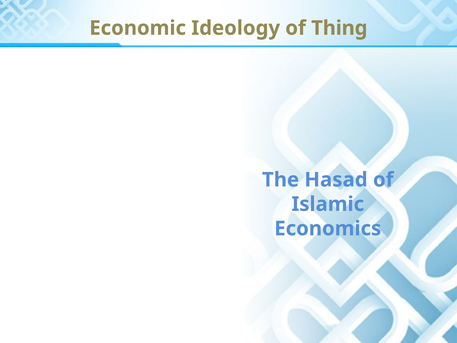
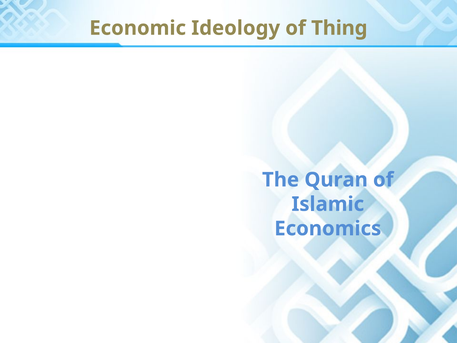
Hasad: Hasad -> Quran (336, 180)
